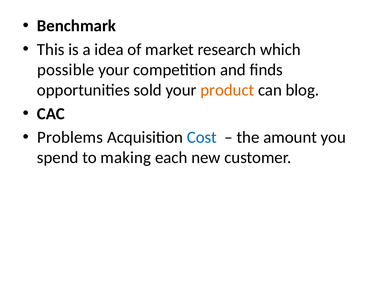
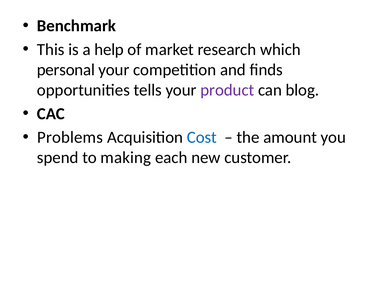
idea: idea -> help (109, 49)
possible: possible -> personal (66, 70)
sold: sold -> tells (148, 90)
product colour: orange -> purple (227, 90)
